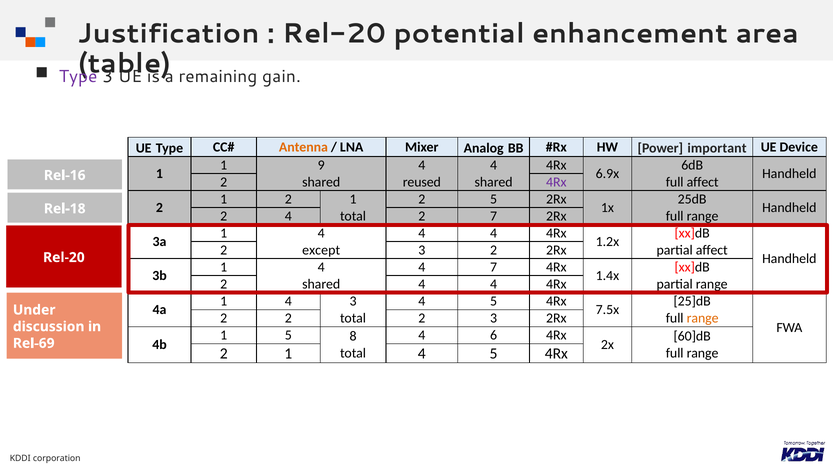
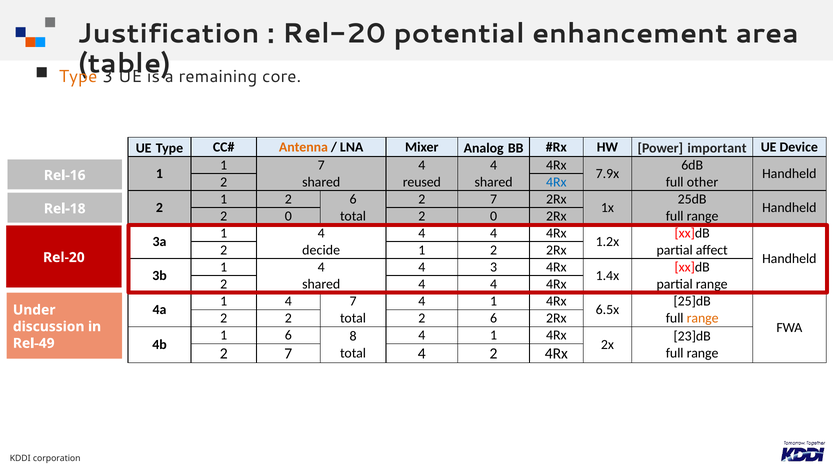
Type colour: purple -> orange (78, 77)
gain: gain -> core (282, 77)
1 9: 9 -> 7 (321, 165)
6.9x: 6.9x -> 7.9x (607, 174)
4Rx colour: purple -> blue (556, 182)
full affect: affect -> other (703, 182)
1 2 1: 1 -> 6 (353, 199)
5: 5 -> 7 (494, 199)
4: 4 -> 0 (288, 216)
7: 7 -> 0 (494, 216)
except: except -> decide (321, 250)
3: 3 -> 1 (422, 250)
4 7: 7 -> 3 (494, 267)
4 3: 3 -> 7 (353, 301)
5: 5 -> 1 (494, 301)
7.5x: 7.5x -> 6.5x (607, 310)
2 2 3: 3 -> 6 (494, 318)
1 5: 5 -> 6 (288, 335)
6: 6 -> 1 (494, 335)
60]dB: 60]dB -> 23]dB (692, 336)
Rel-69: Rel-69 -> Rel-49 (34, 343)
1: 1 -> 7 (288, 353)
5: 5 -> 2 (494, 353)
